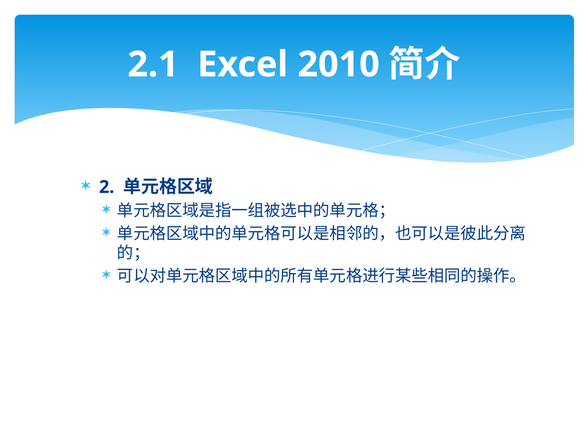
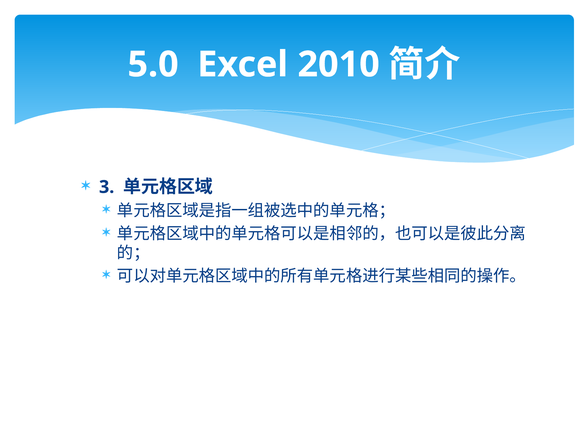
2.1: 2.1 -> 5.0 (153, 65)
2: 2 -> 3 (107, 187)
